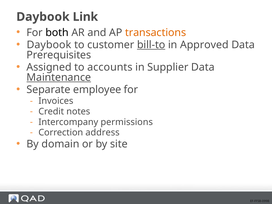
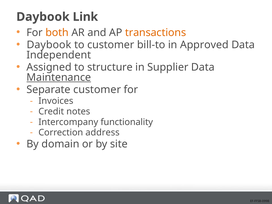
both colour: black -> orange (57, 33)
bill-to underline: present -> none (151, 45)
Prerequisites: Prerequisites -> Independent (59, 55)
accounts: accounts -> structure (110, 67)
Separate employee: employee -> customer (97, 90)
permissions: permissions -> functionality (127, 122)
